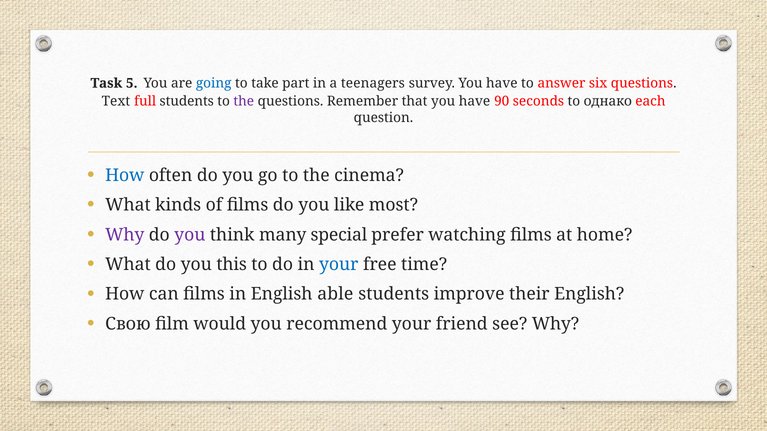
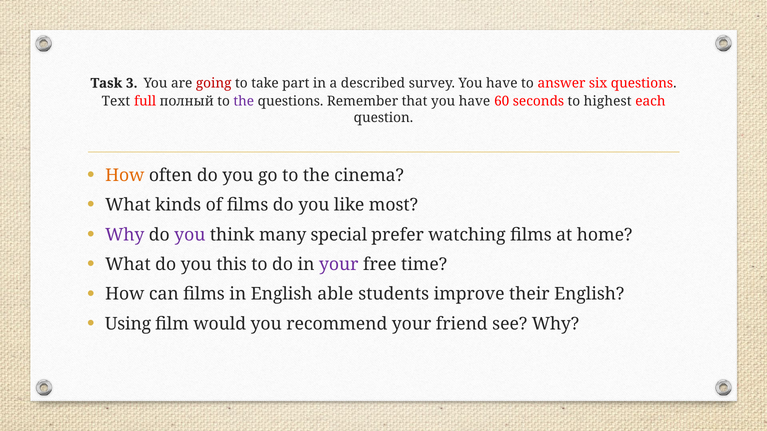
5: 5 -> 3 (132, 83)
going colour: blue -> red (214, 83)
teenagers: teenagers -> described (373, 83)
full students: students -> полный (187, 102)
90: 90 -> 60 (502, 102)
однако: однако -> highest (608, 102)
How colour: blue -> orange (125, 176)
your colour: blue -> purple (339, 265)
Свою: Свою -> Using (128, 324)
